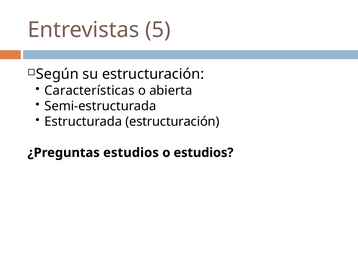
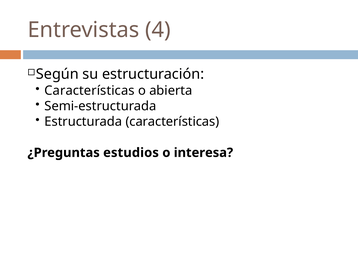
5: 5 -> 4 (158, 30)
Estructurada estructuración: estructuración -> características (172, 121)
o estudios: estudios -> interesa (203, 152)
